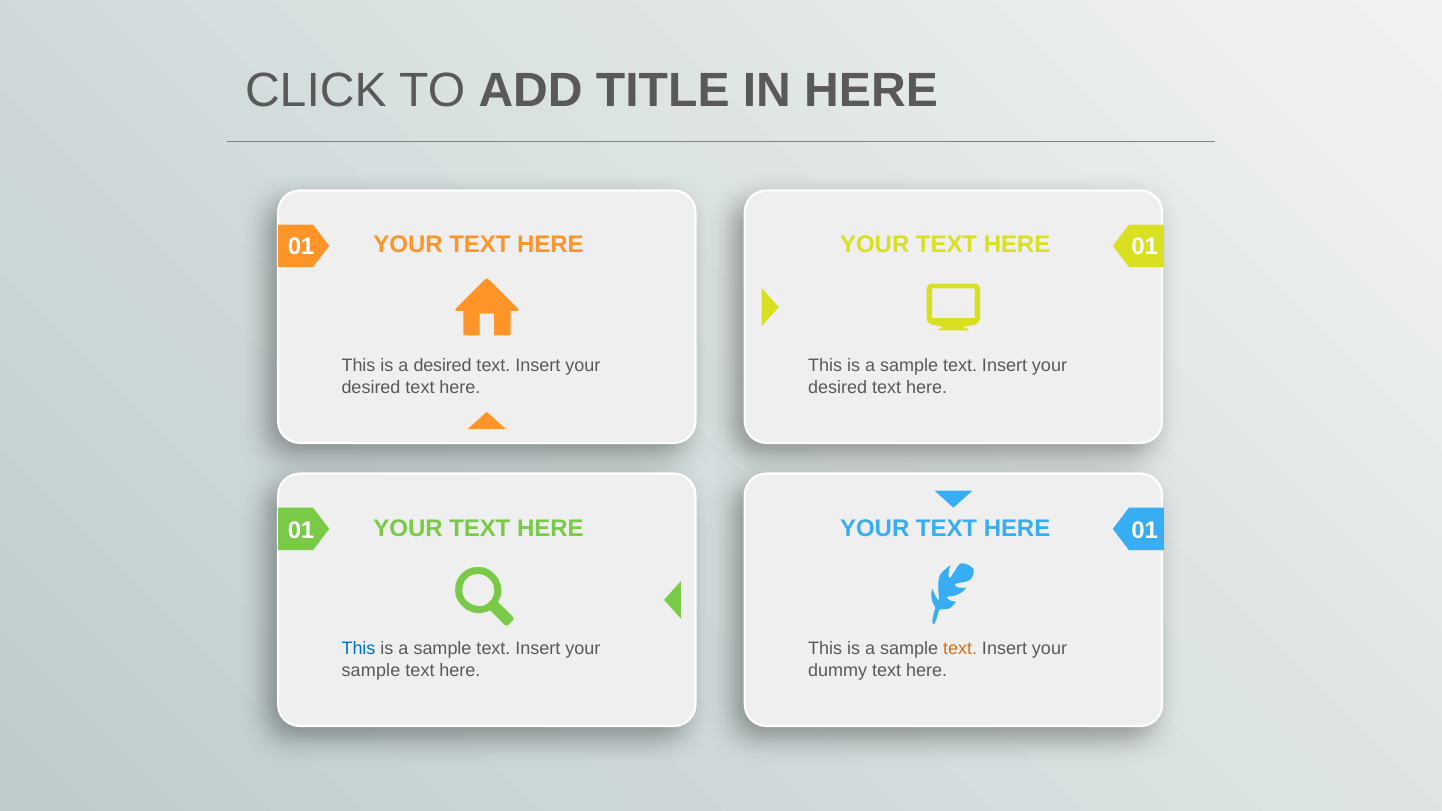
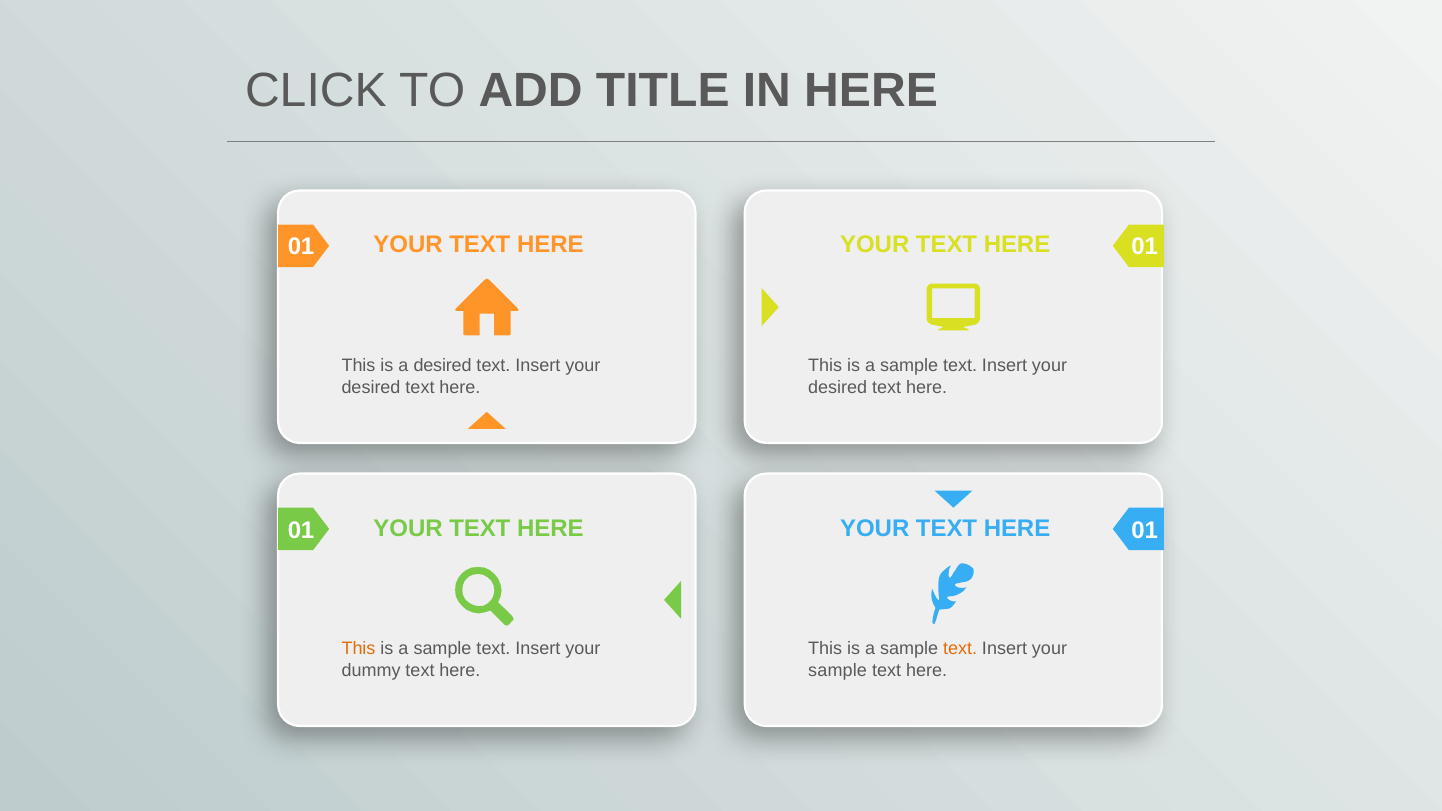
This colour: blue -> orange (359, 649)
sample: sample -> dummy (371, 671)
dummy: dummy -> sample (838, 671)
